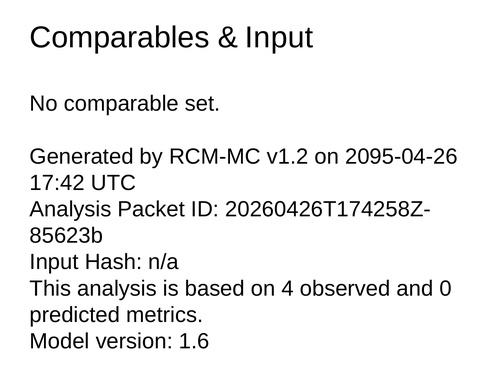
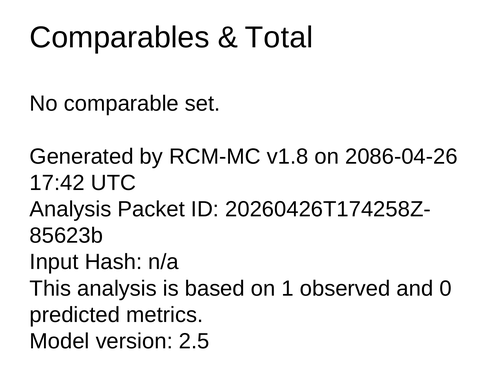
Input: Input -> Total (279, 38)
v1.2: v1.2 -> v1.8 (288, 157)
2095-04-26: 2095-04-26 -> 2086-04-26 (401, 157)
4: 4 -> 1 (288, 289)
1.6: 1.6 -> 2.5 (194, 341)
